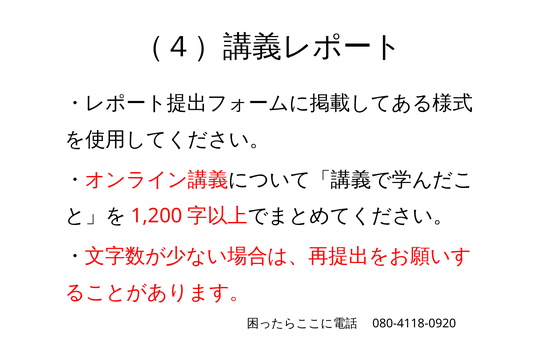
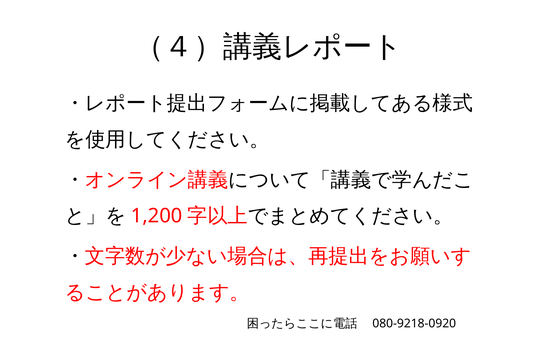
080-4118-0920: 080-4118-0920 -> 080-9218-0920 (414, 323)
